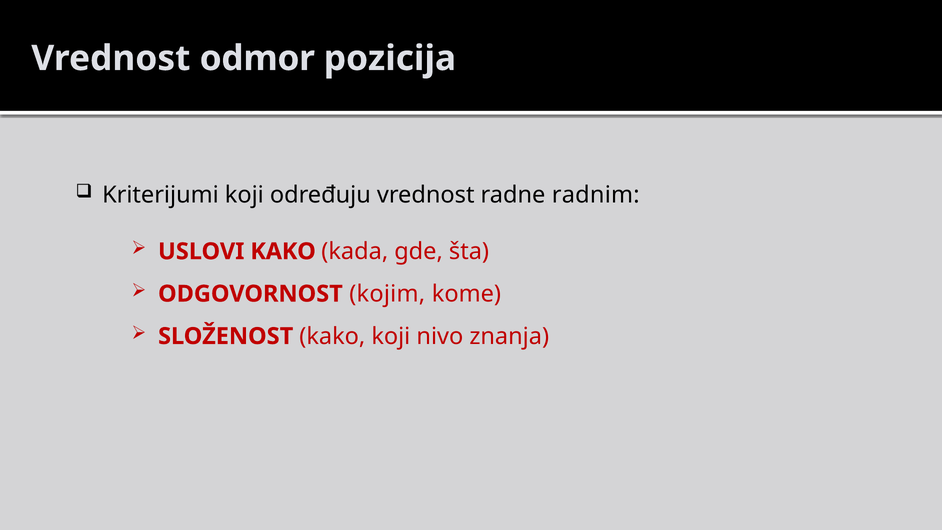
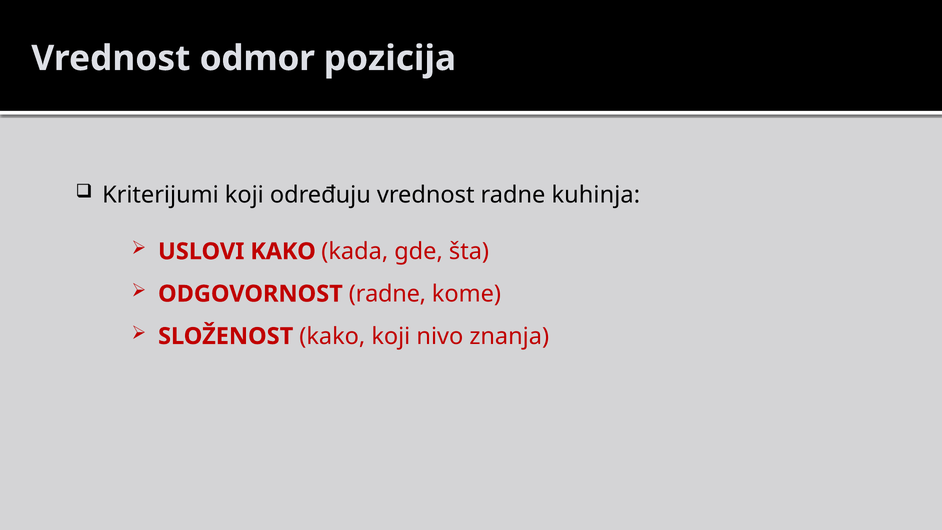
radnim: radnim -> kuhinja (596, 195)
ODGOVORNOST kojim: kojim -> radne (387, 294)
